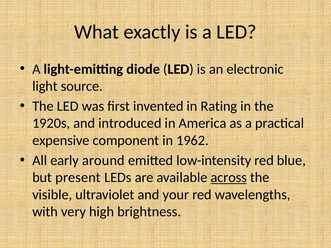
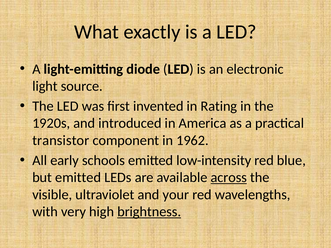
expensive: expensive -> transistor (61, 141)
around: around -> schools (103, 161)
but present: present -> emitted (78, 178)
brightness underline: none -> present (149, 212)
